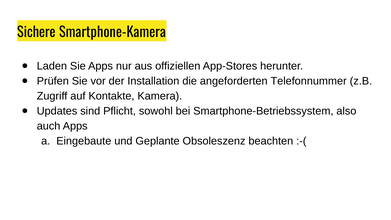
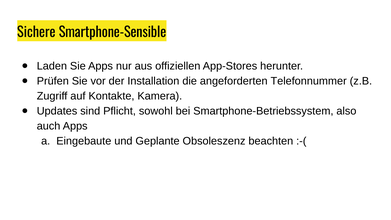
Smartphone-Kamera: Smartphone-Kamera -> Smartphone-Sensible (113, 32)
